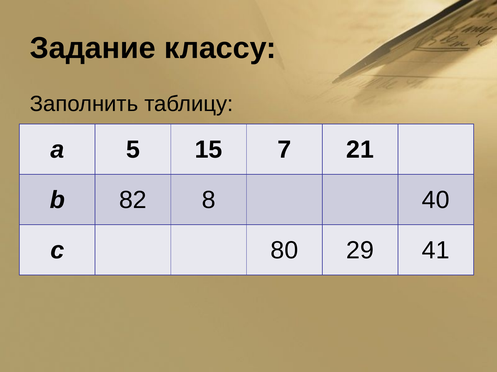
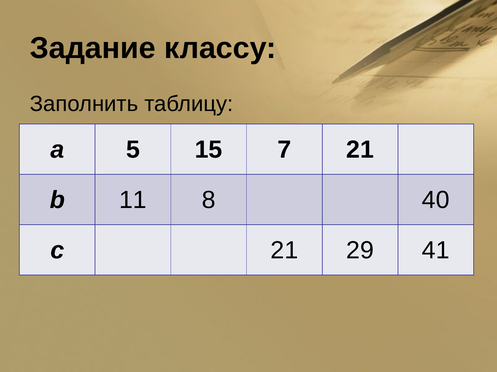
82: 82 -> 11 (133, 200)
c 80: 80 -> 21 (284, 251)
